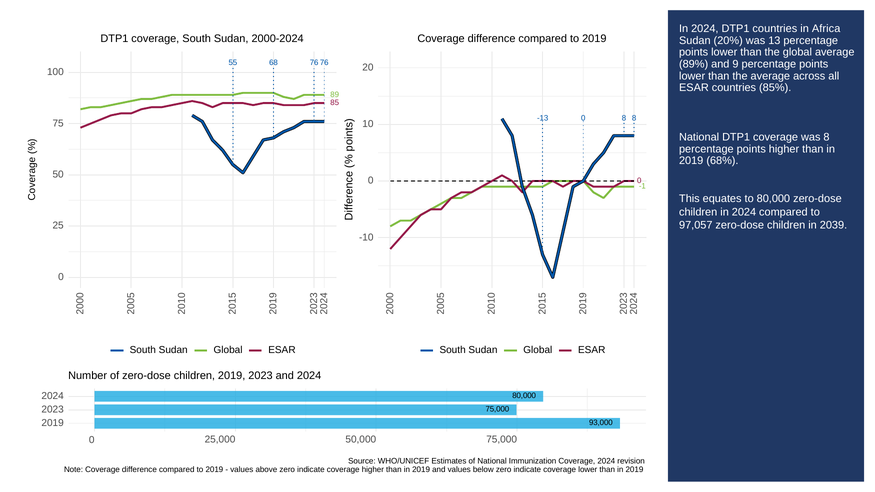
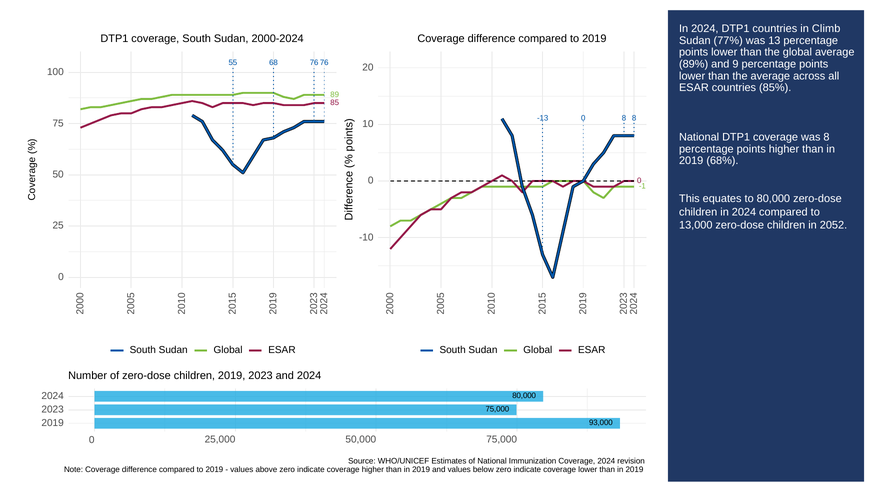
Africa: Africa -> Climb (826, 29)
20%: 20% -> 77% (728, 41)
97,057: 97,057 -> 13,000 (696, 225)
2039: 2039 -> 2052 (833, 225)
